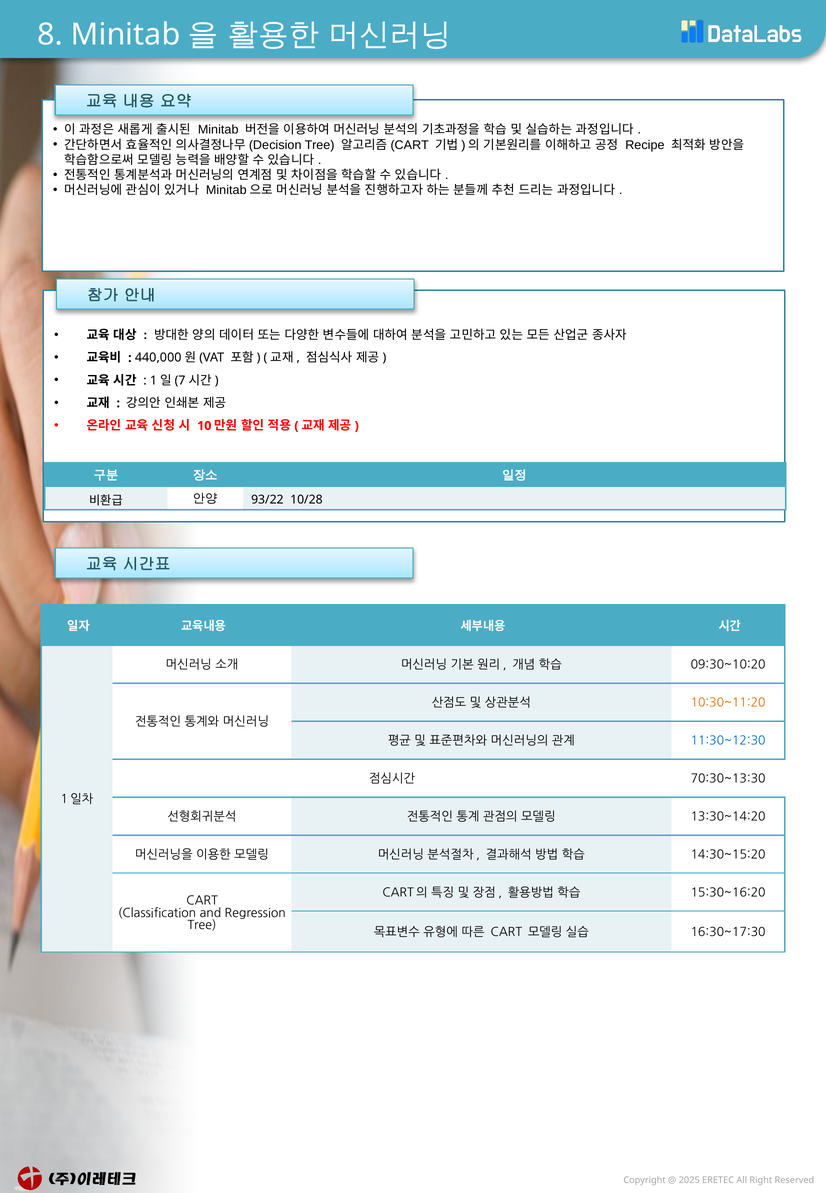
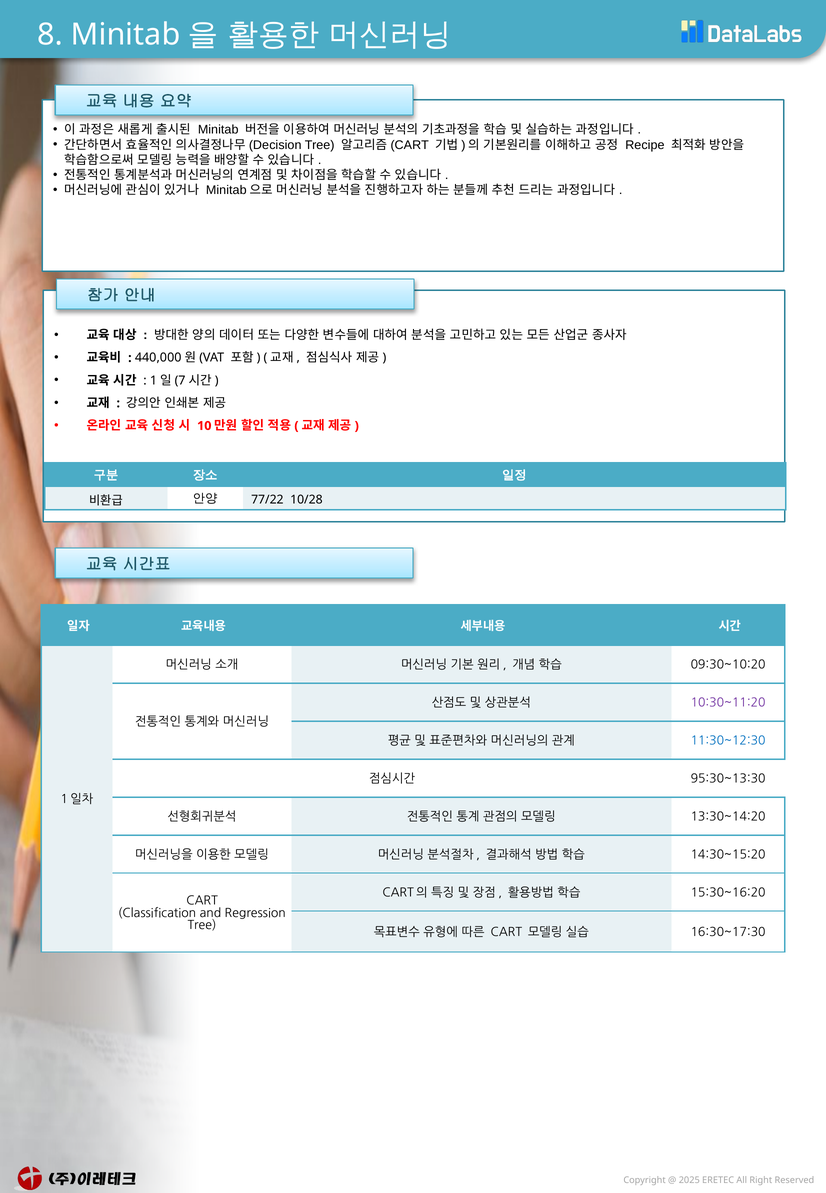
93/22: 93/22 -> 77/22 (267, 500)
10:30~11:20 colour: orange -> purple (728, 703)
70:30~13:30: 70:30~13:30 -> 95:30~13:30 (728, 779)
